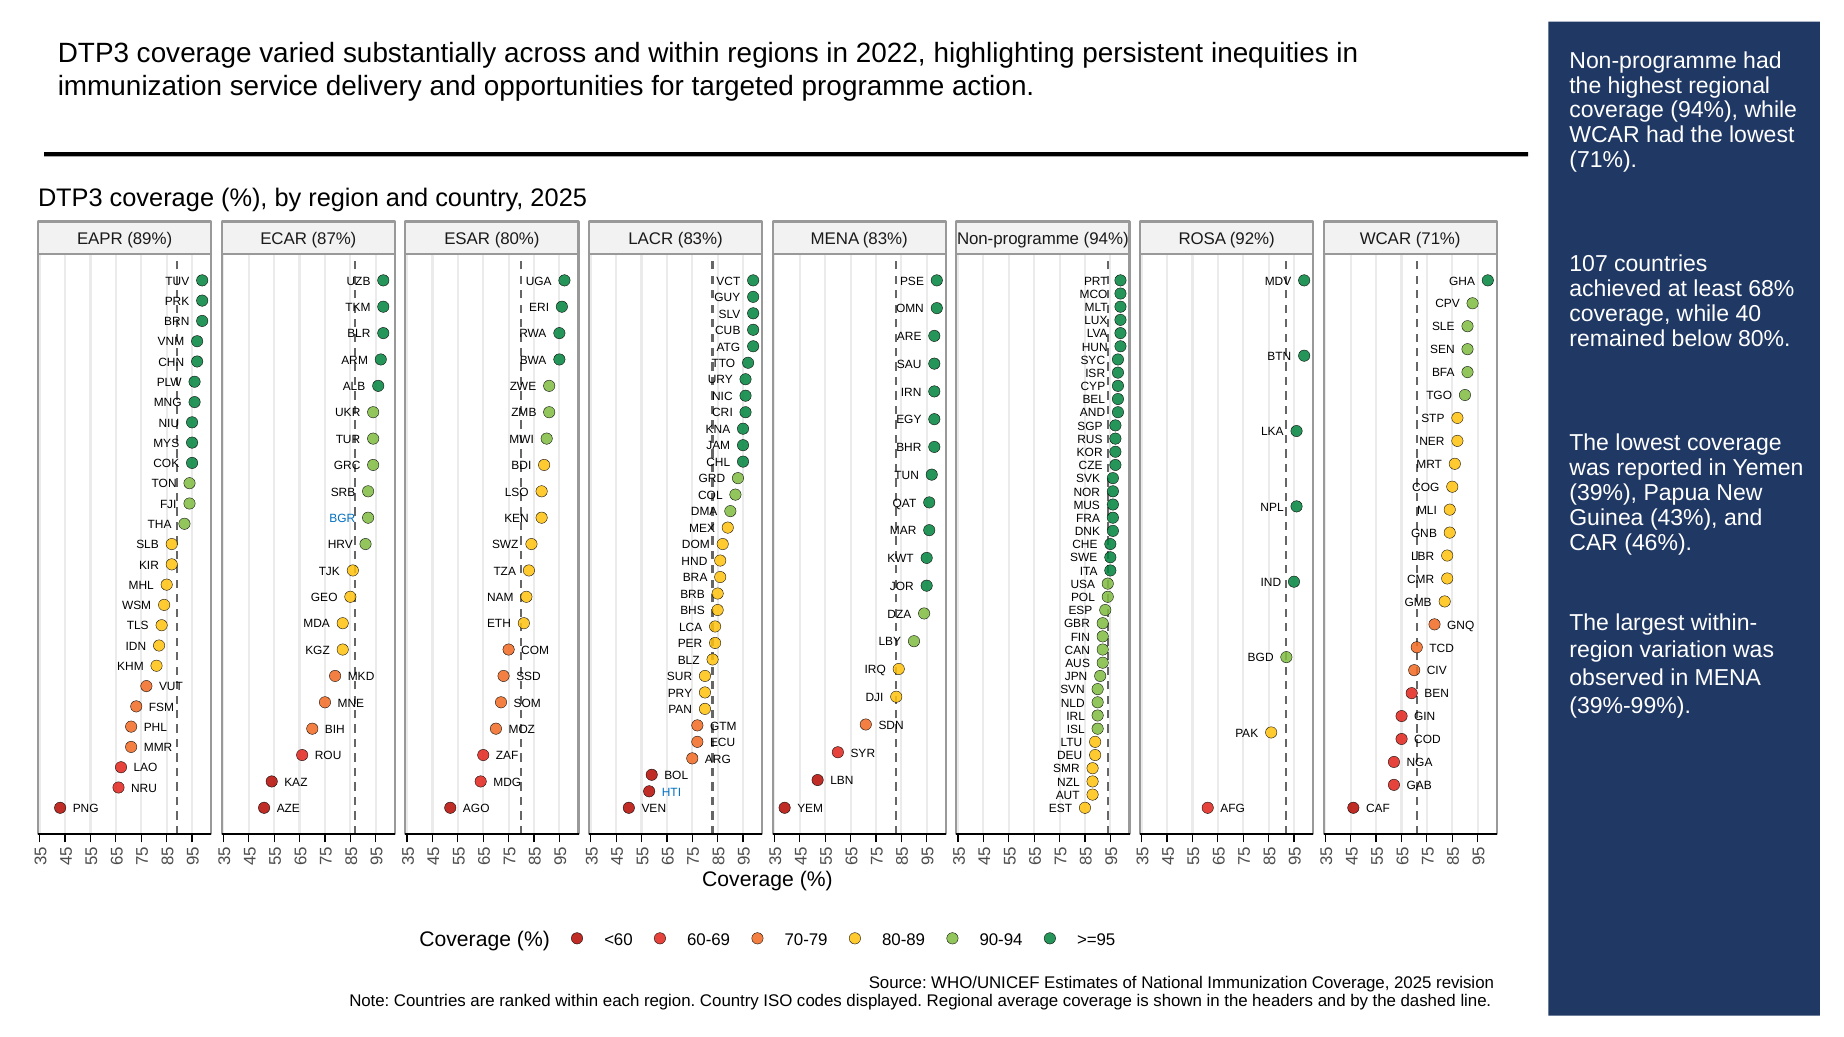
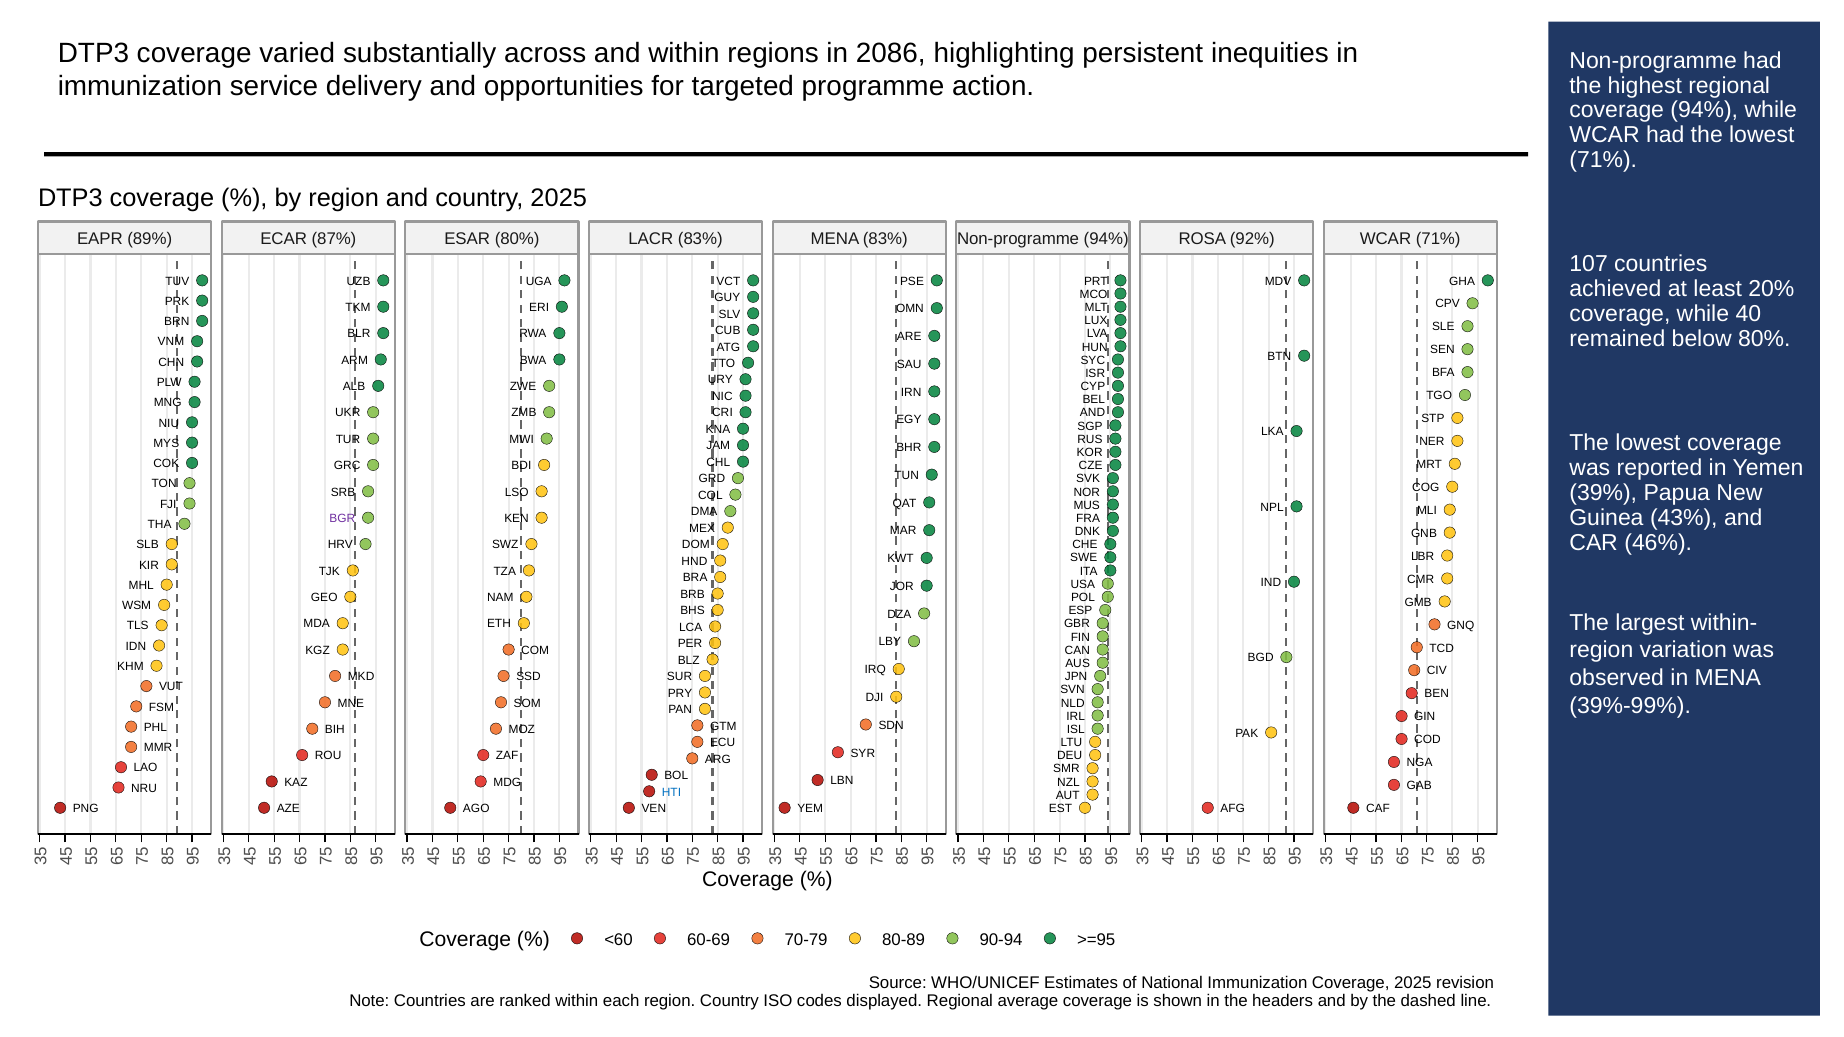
2022: 2022 -> 2086 (891, 53)
68%: 68% -> 20% (1771, 289)
BGR colour: blue -> purple (342, 519)
